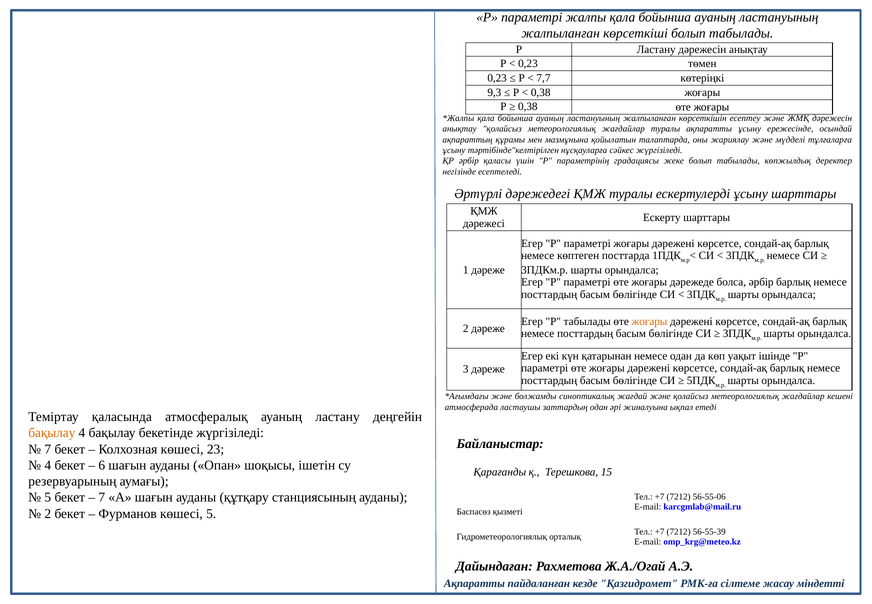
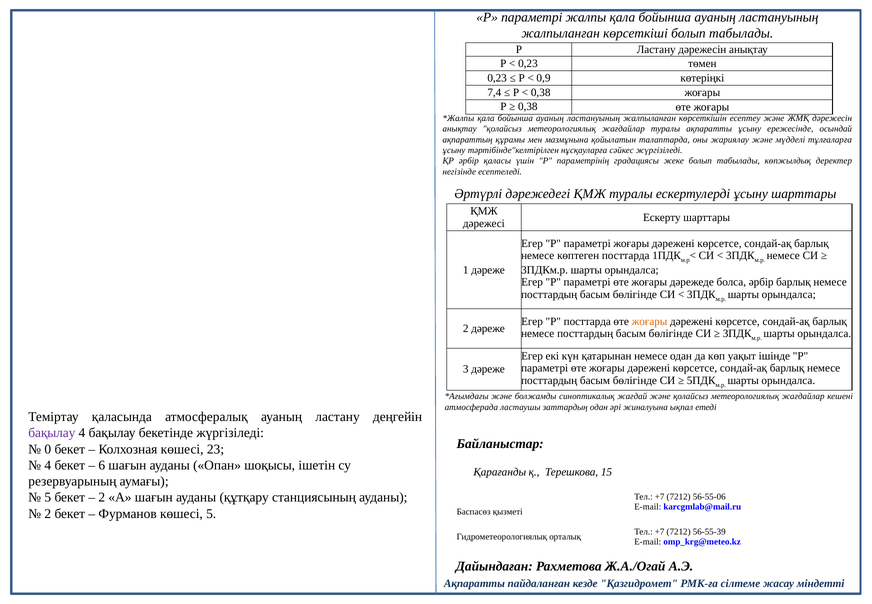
7,7: 7,7 -> 0,9 (543, 78)
9,3: 9,3 -> 7,4 (494, 92)
Р табылады: табылады -> посттарда (587, 321)
бақылау colour: orange -> purple (52, 433)
7: 7 -> 0 (48, 449)
7: 7 -> 2 (102, 497)
